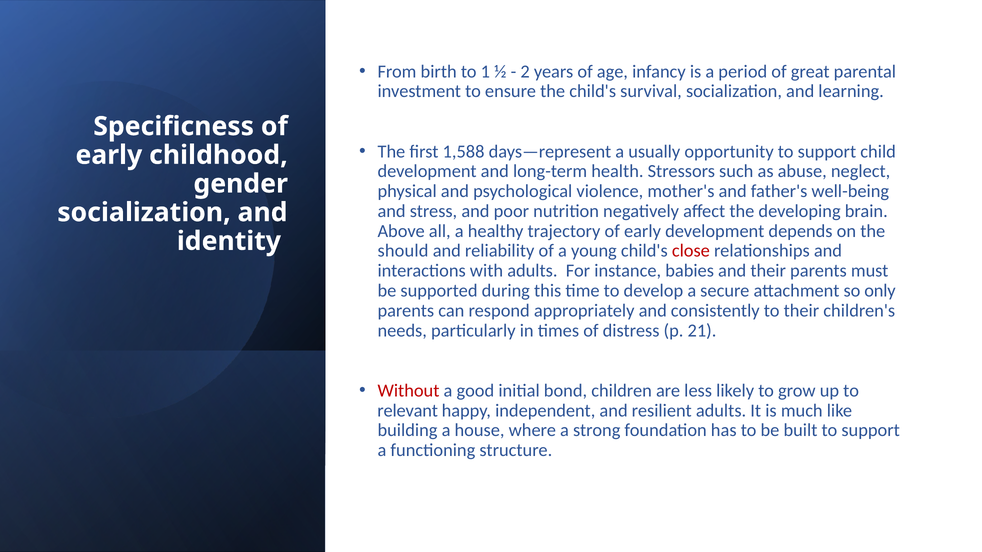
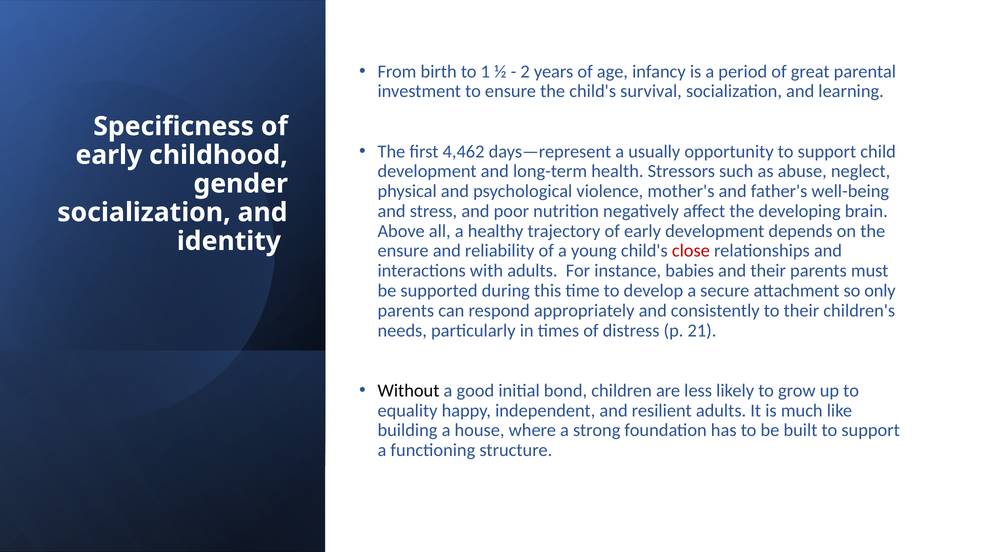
1,588: 1,588 -> 4,462 (464, 152)
should: should -> ensure (403, 251)
Without colour: red -> black (408, 391)
relevant: relevant -> equality (408, 411)
